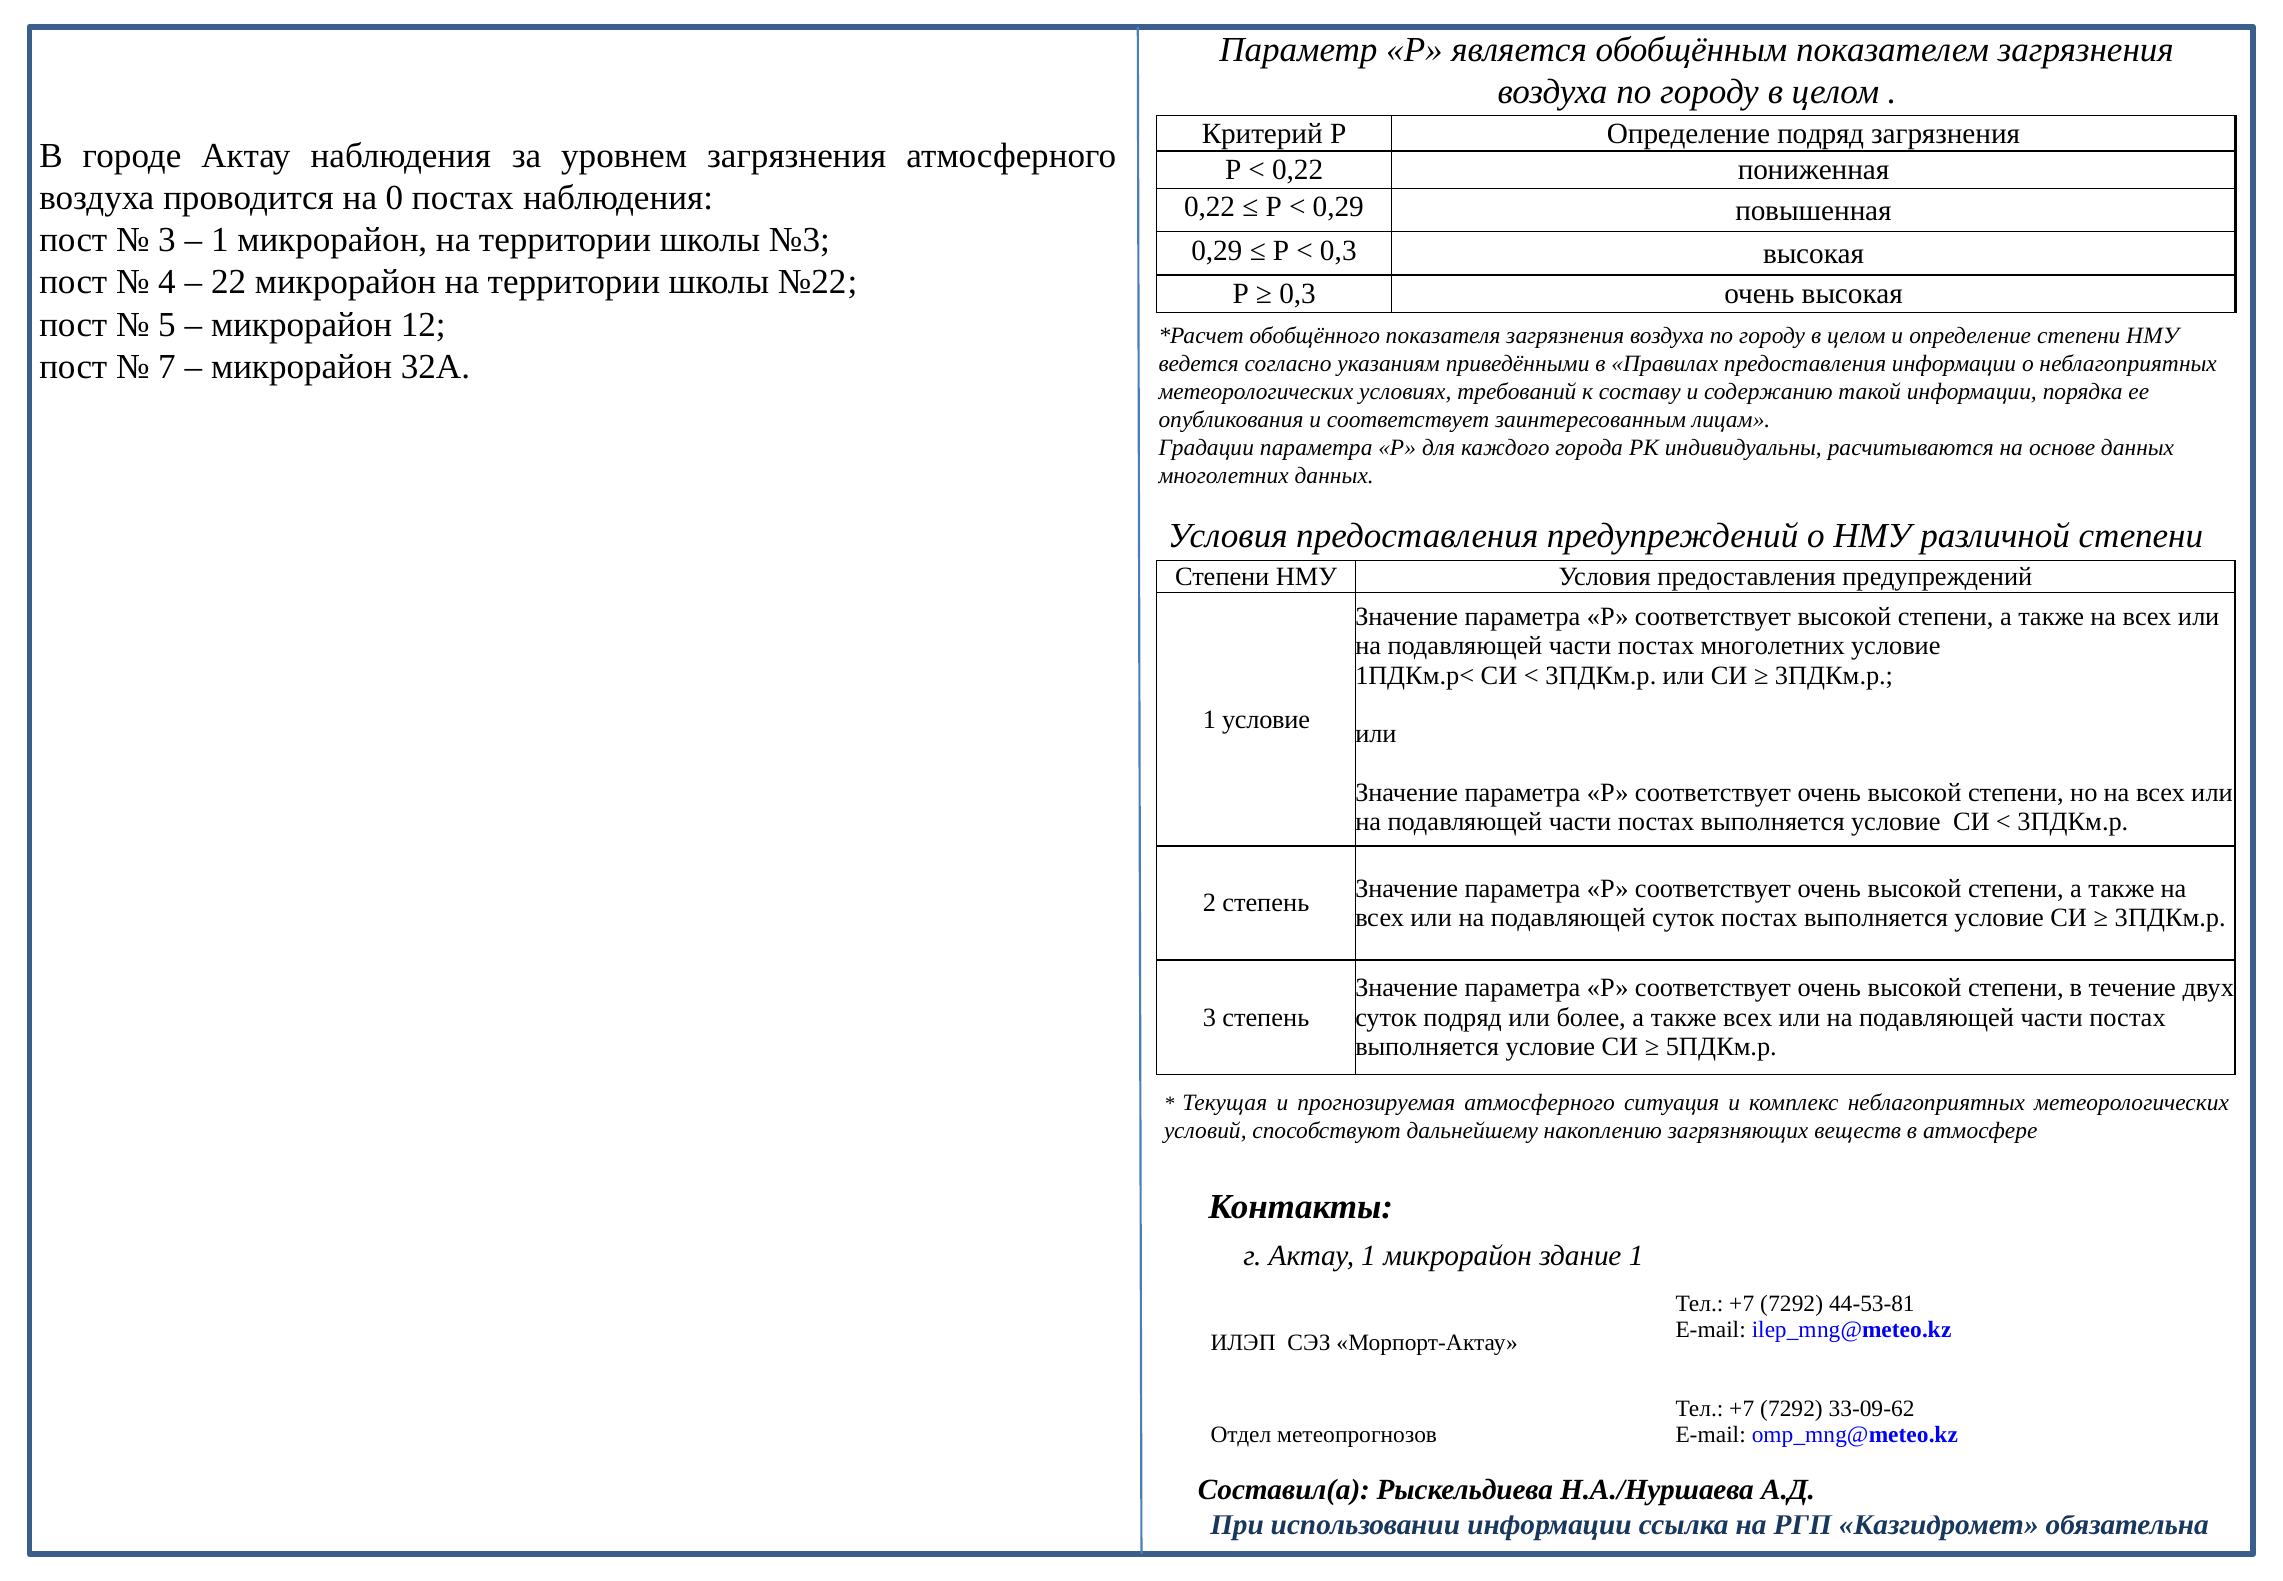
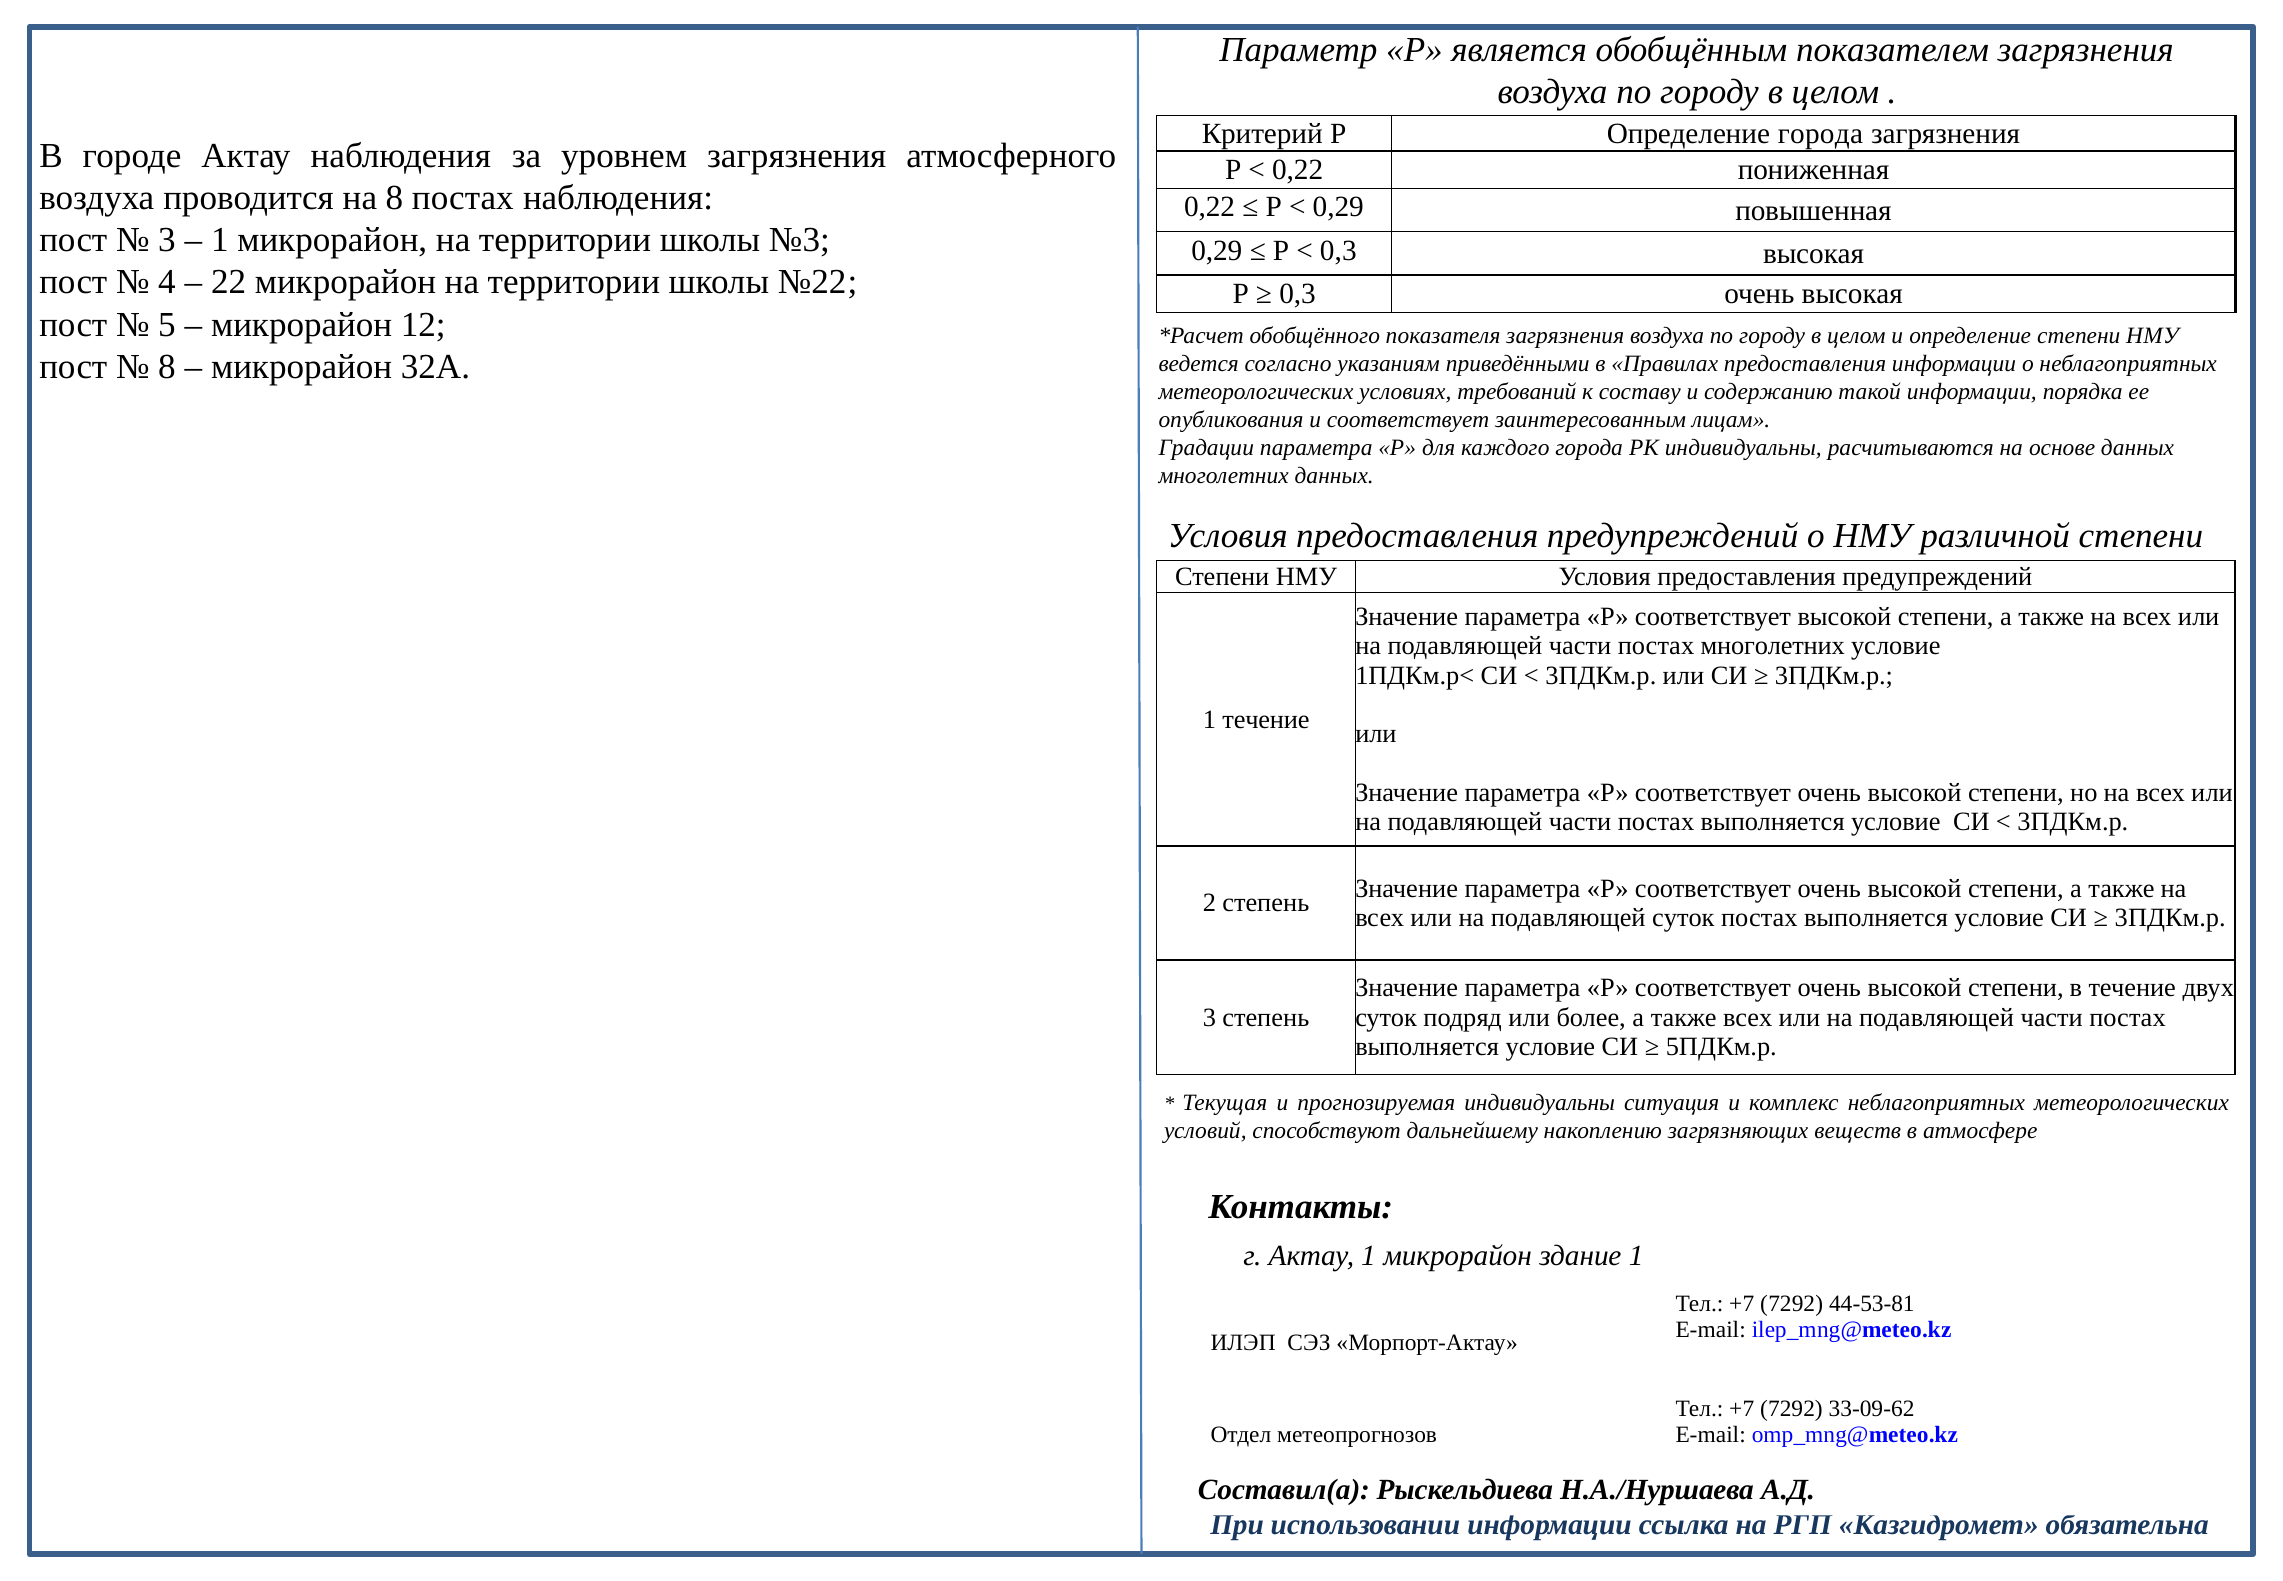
Определение подряд: подряд -> города (1820, 133)
на 0: 0 -> 8 (394, 198)
7: 7 -> 8 (167, 367)
1 условие: условие -> течение (1266, 719)
прогнозируемая атмосферного: атмосферного -> индивидуальны (1540, 1102)
